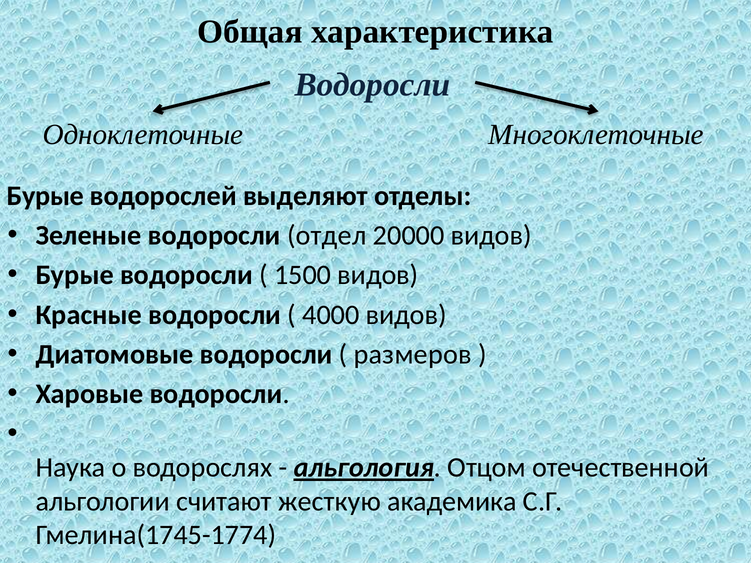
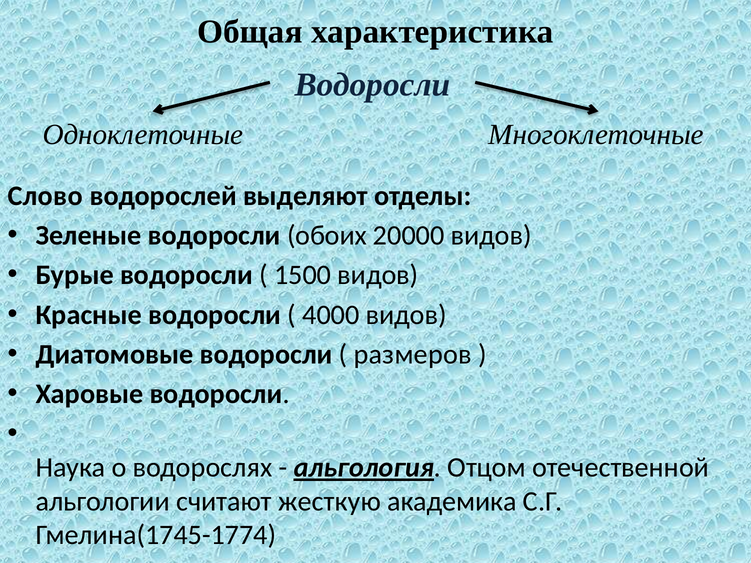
Бурые: Бурые -> Слово (45, 196)
отдел: отдел -> обоих (327, 236)
